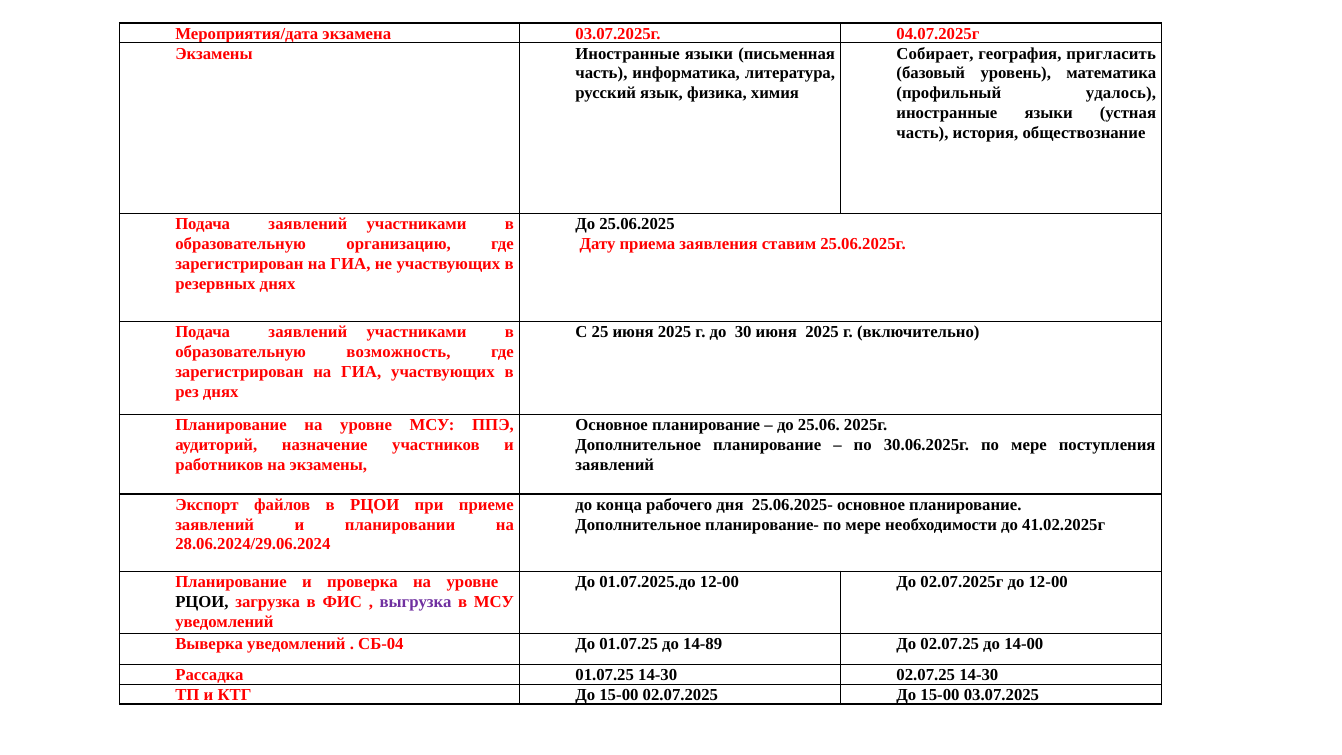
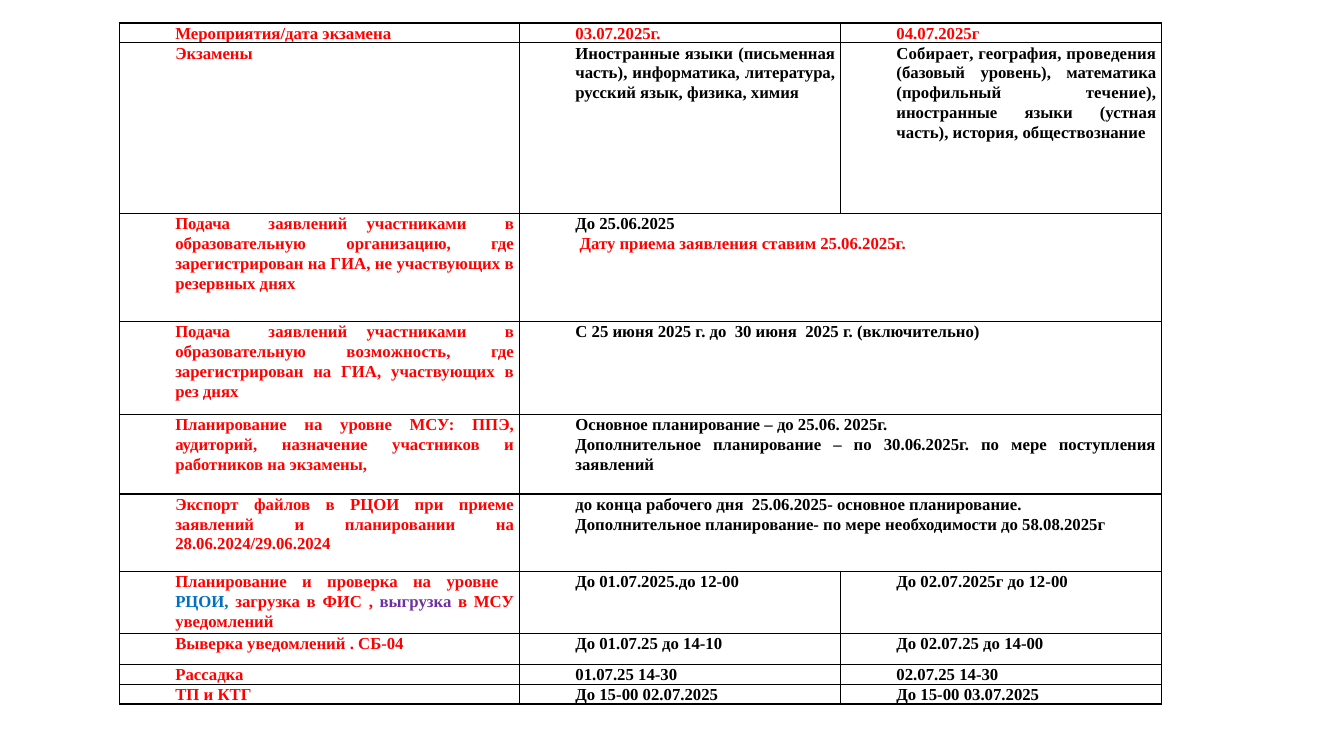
пригласить: пригласить -> проведения (1111, 54)
удалось: удалось -> течение (1121, 93)
41.02.2025г: 41.02.2025г -> 58.08.2025г (1064, 524)
РЦОИ colour: black -> blue (202, 602)
14-89: 14-89 -> 14-10 (703, 644)
